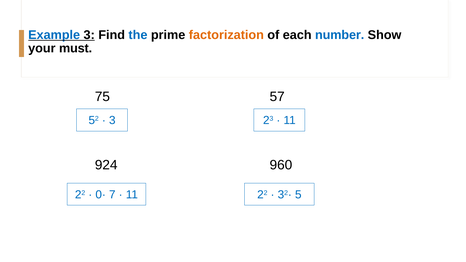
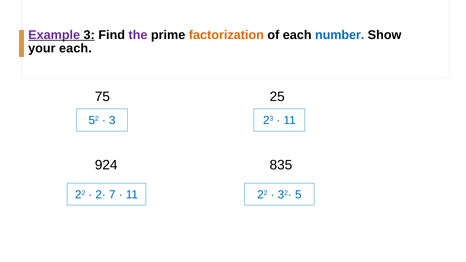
Example colour: blue -> purple (54, 35)
the colour: blue -> purple (138, 35)
your must: must -> each (75, 48)
57: 57 -> 25 (277, 97)
960: 960 -> 835 (281, 165)
0·: 0· -> 2· (101, 195)
